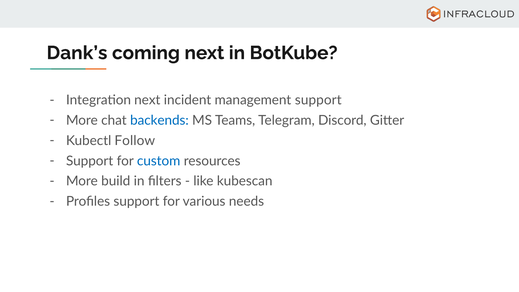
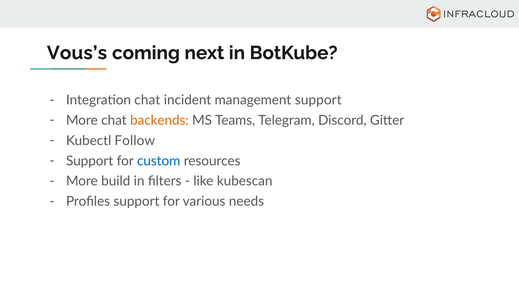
Dank’s: Dank’s -> Vous’s (77, 53)
Integration next: next -> chat (147, 100)
backends colour: blue -> orange (159, 120)
